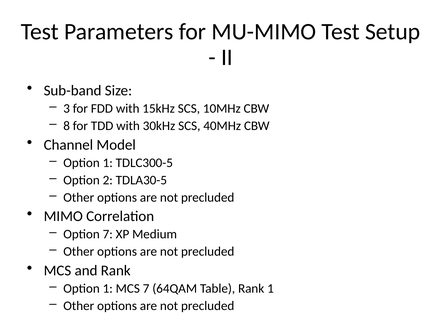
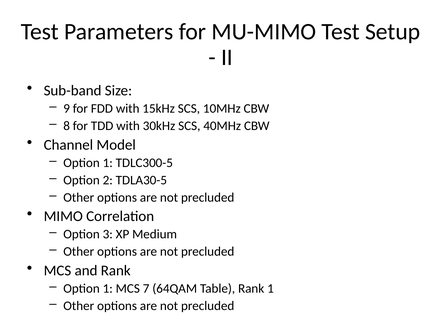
3: 3 -> 9 (67, 109)
Option 7: 7 -> 3 (108, 234)
